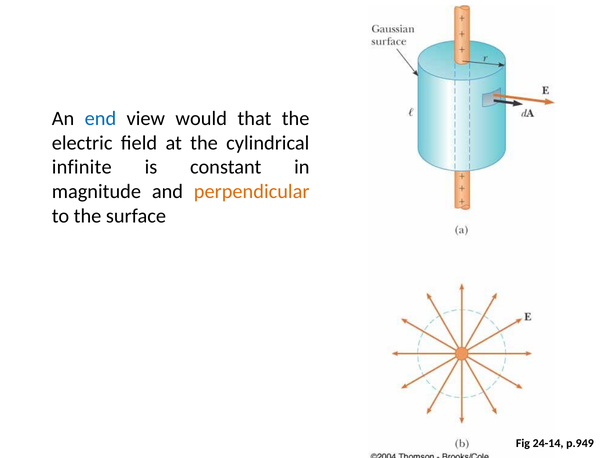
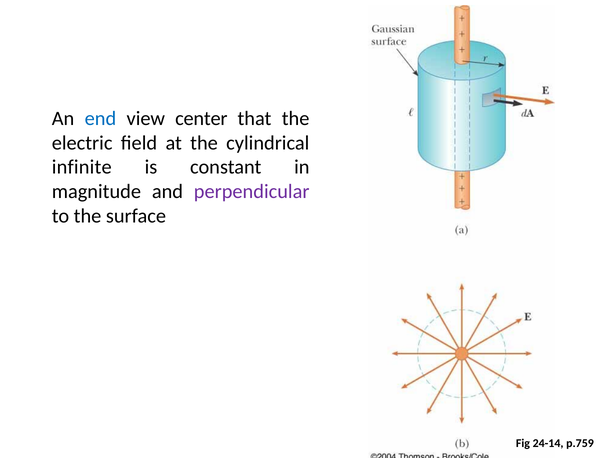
would: would -> center (201, 118)
perpendicular colour: orange -> purple (252, 192)
p.949: p.949 -> p.759 (580, 444)
